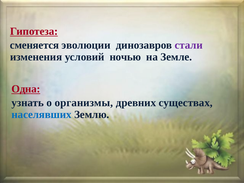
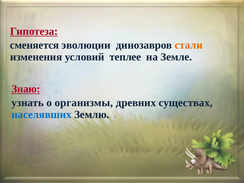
стали colour: purple -> orange (189, 45)
ночью: ночью -> теплее (125, 57)
Одна: Одна -> Знаю (26, 89)
